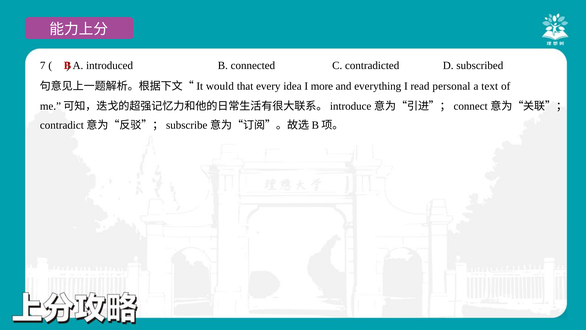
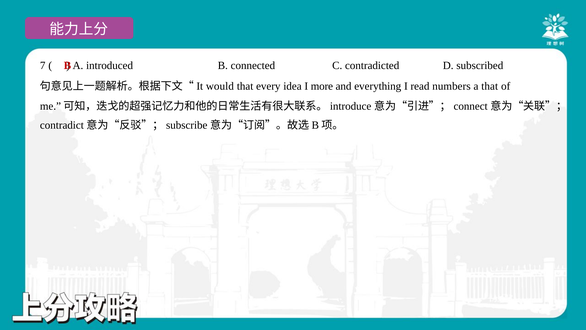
personal: personal -> numbers (451, 86)
a text: text -> that (490, 86)
